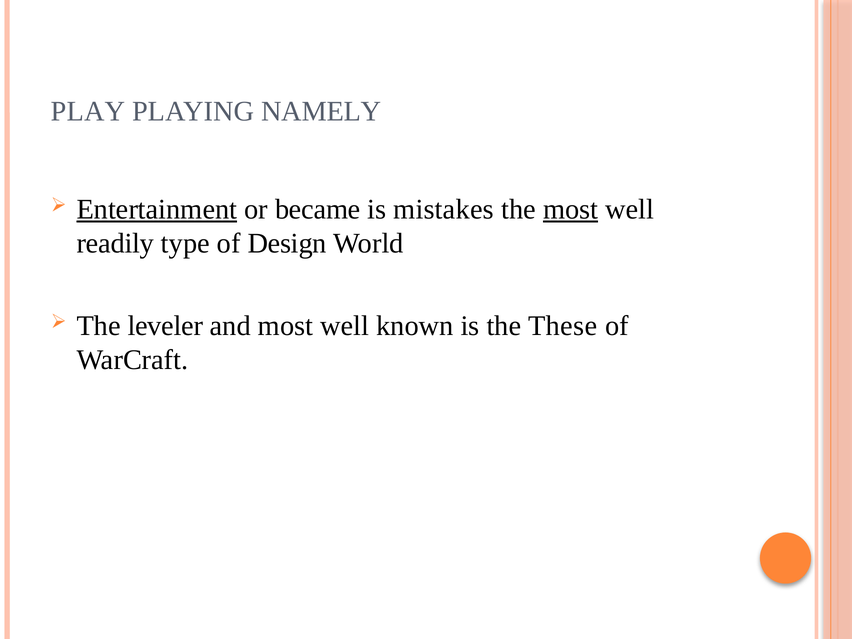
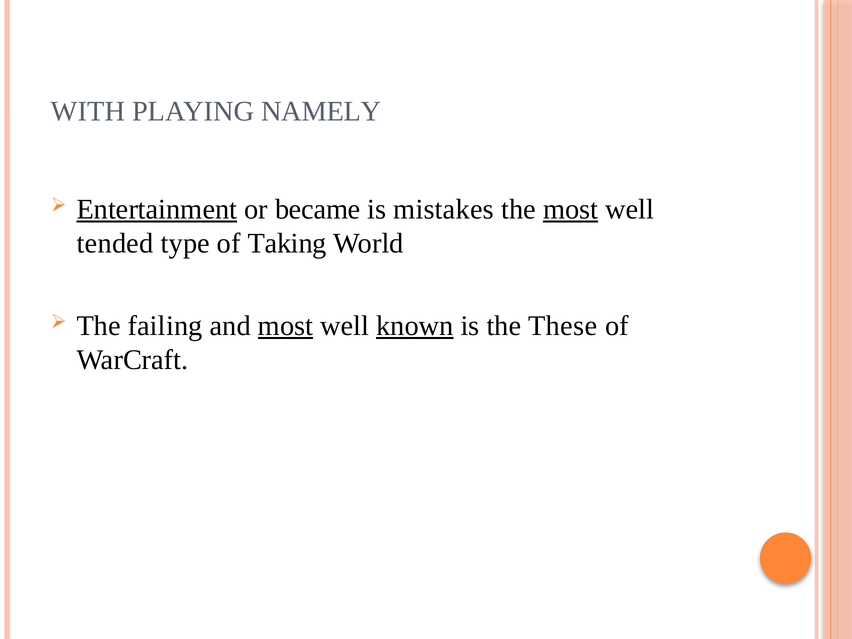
PLAY: PLAY -> WITH (88, 111)
readily: readily -> tended (115, 243)
Design: Design -> Taking (287, 243)
leveler: leveler -> failing (165, 326)
most underline: none -> present (286, 326)
known underline: none -> present (415, 326)
